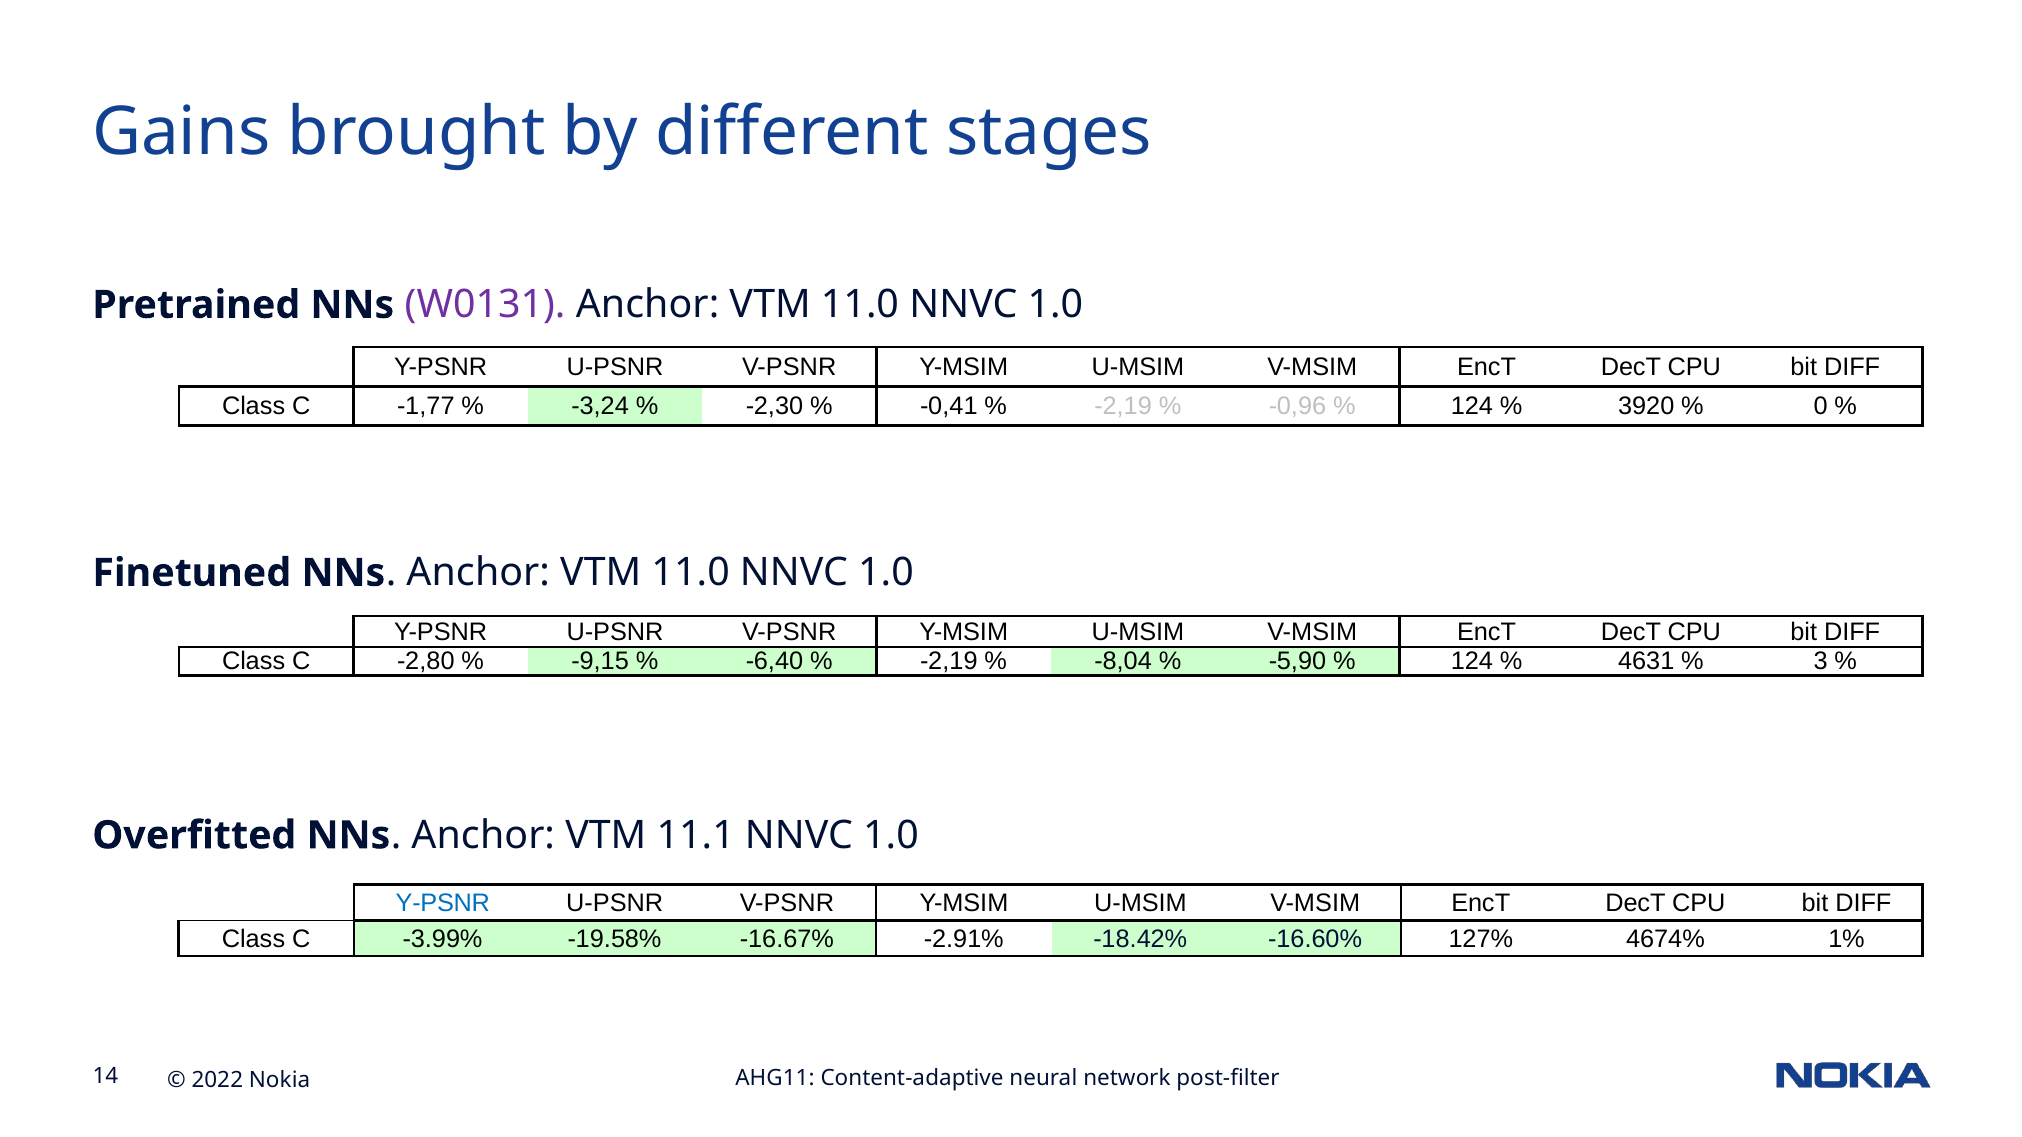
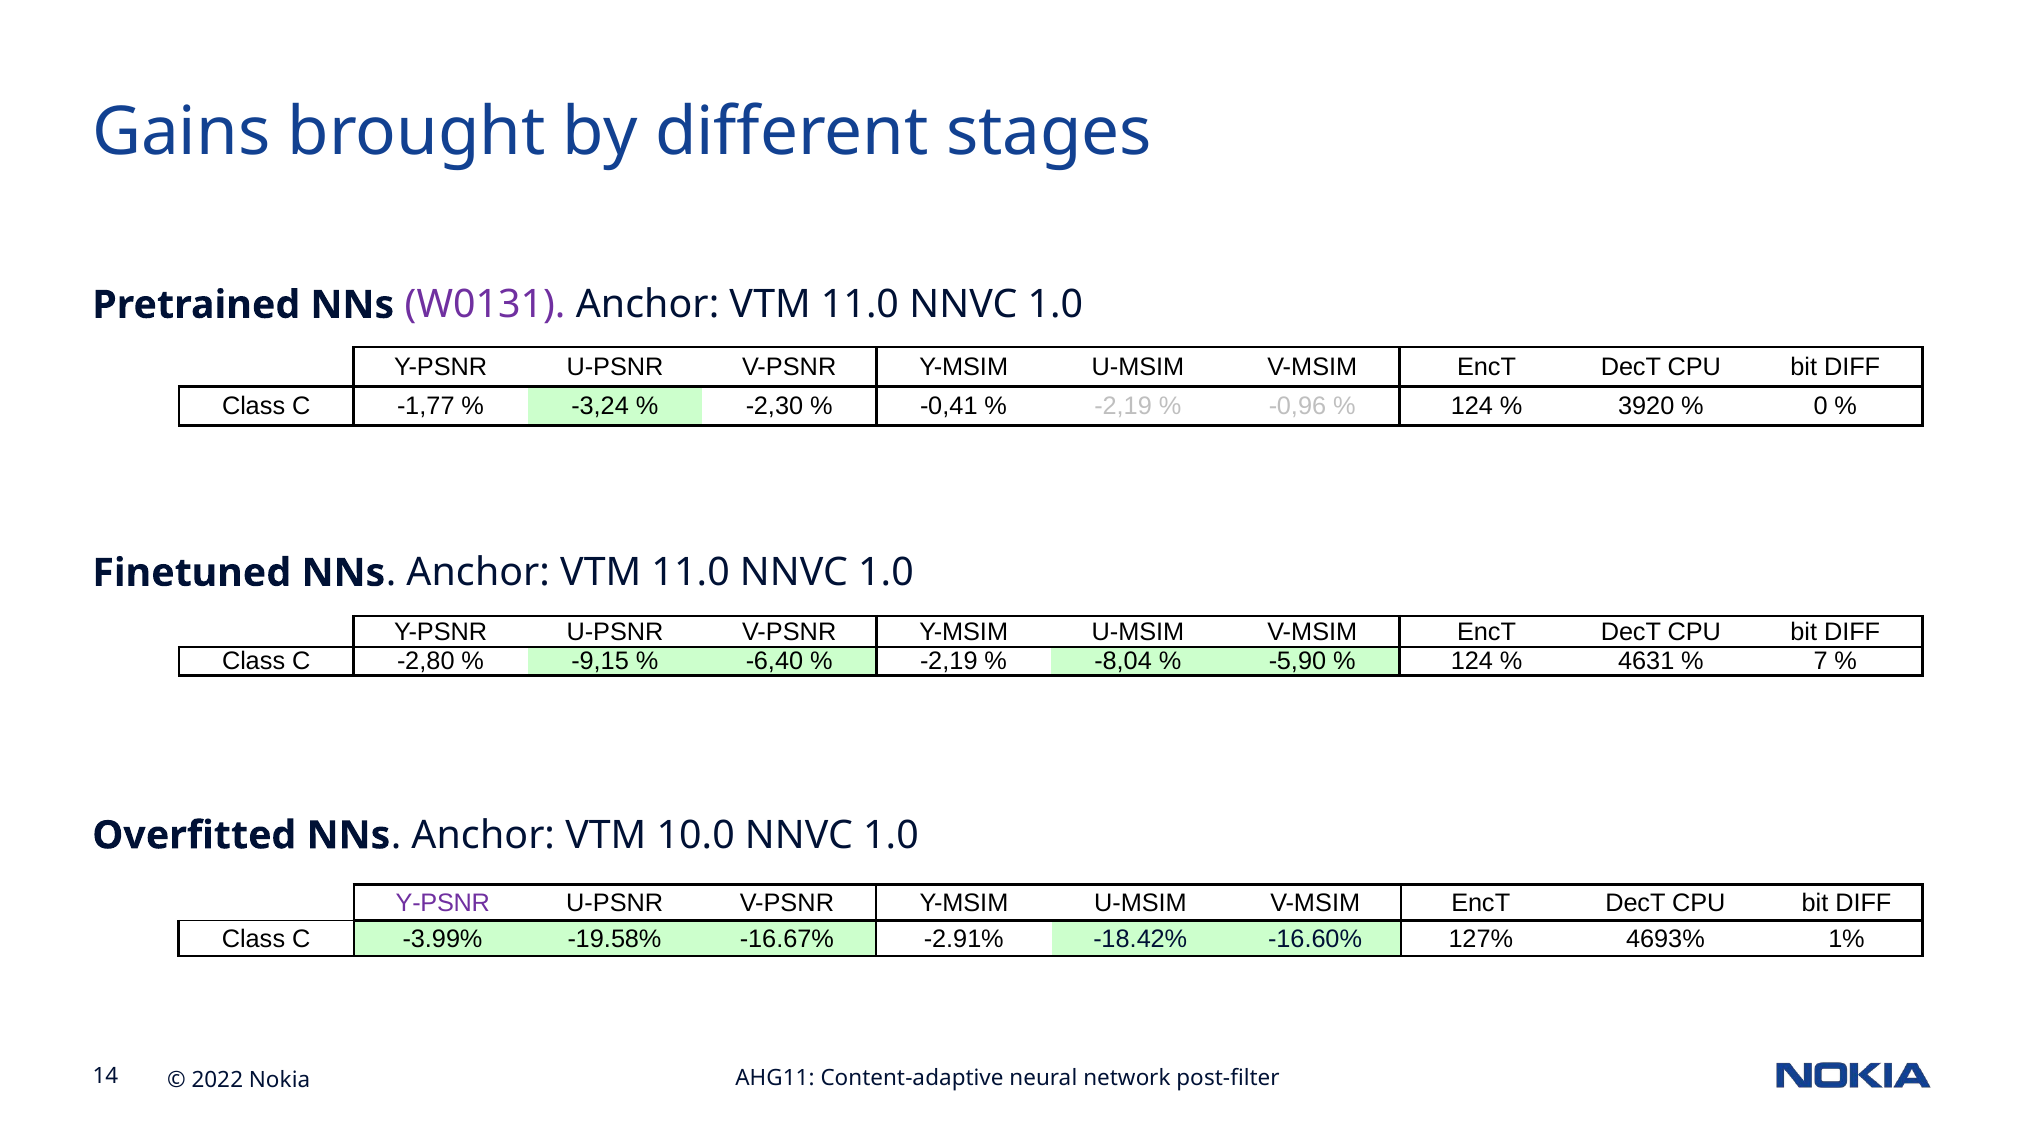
3: 3 -> 7 (1821, 662)
11.1: 11.1 -> 10.0 (696, 836)
Y-PSNR colour: blue -> purple (443, 904)
4674%: 4674% -> 4693% (1665, 940)
